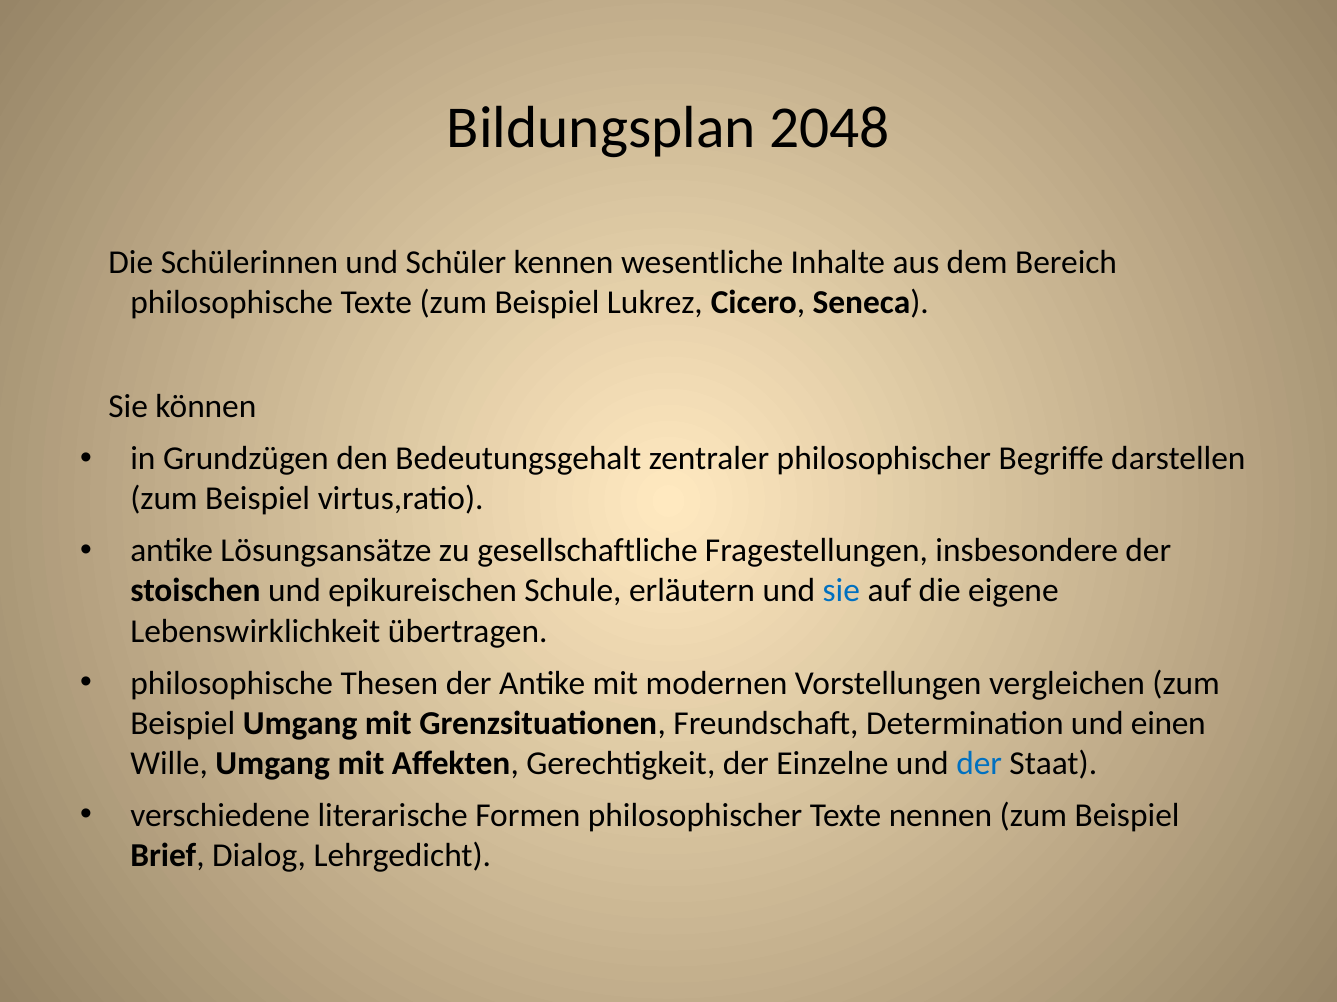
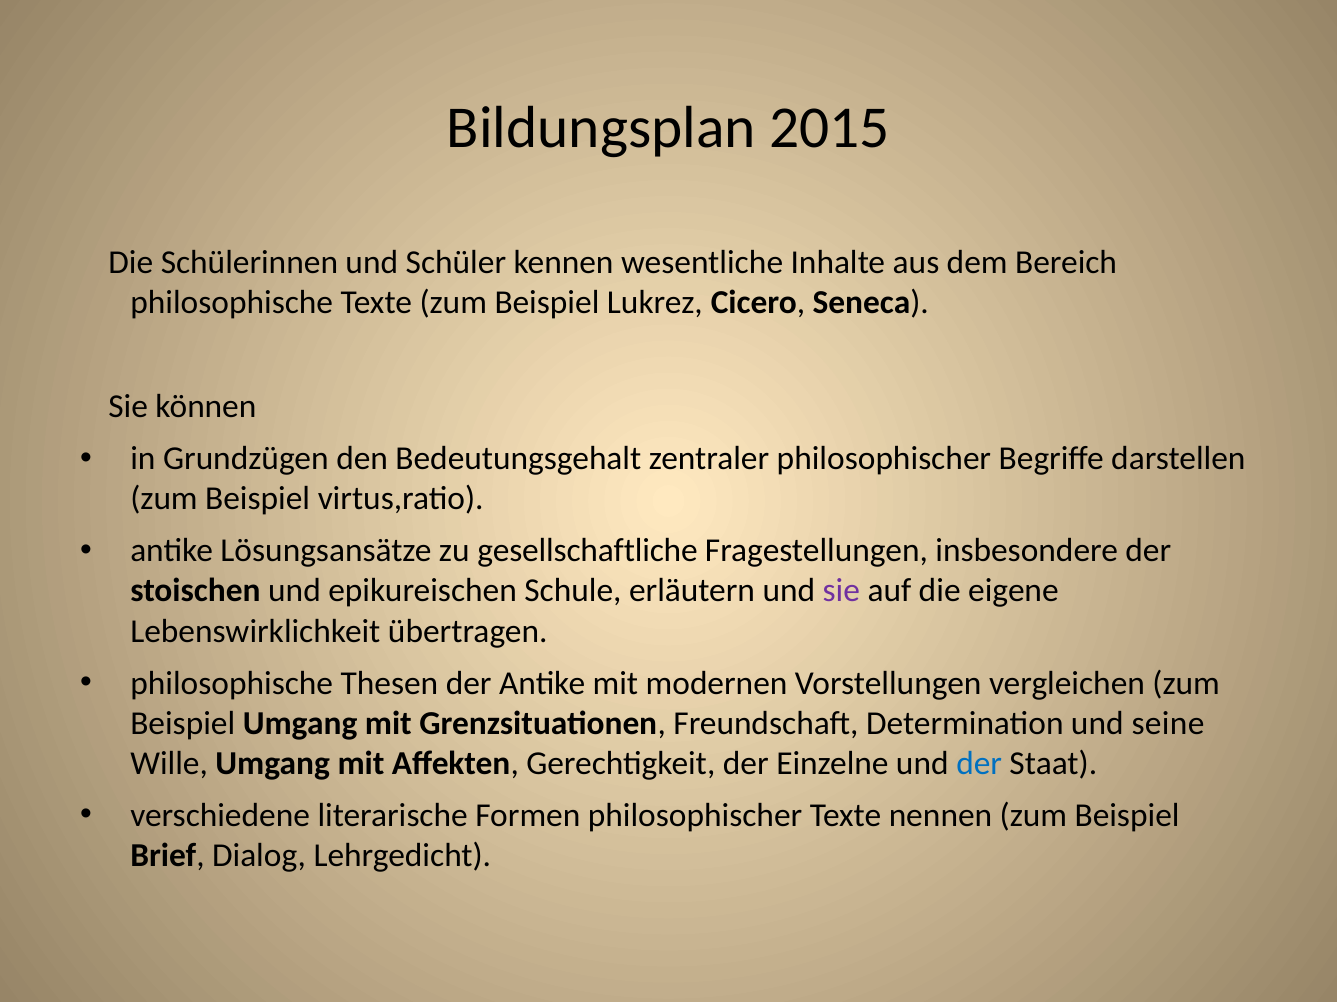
2048: 2048 -> 2015 (829, 128)
sie colour: blue -> purple (841, 591)
einen: einen -> seine (1168, 724)
